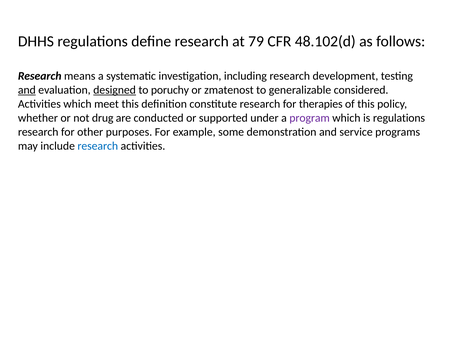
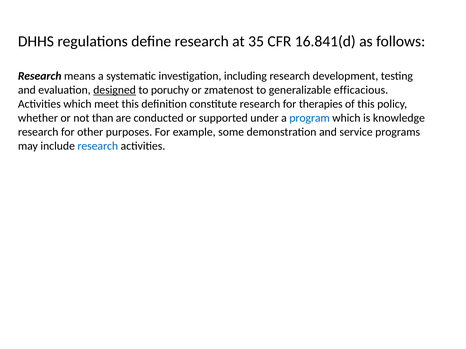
79: 79 -> 35 (256, 42)
48.102(d: 48.102(d -> 16.841(d (325, 42)
and underline: present -> none (27, 90)
considered: considered -> efficacious (361, 90)
drug: drug -> than (103, 118)
program colour: purple -> blue (310, 118)
is regulations: regulations -> knowledge (399, 118)
